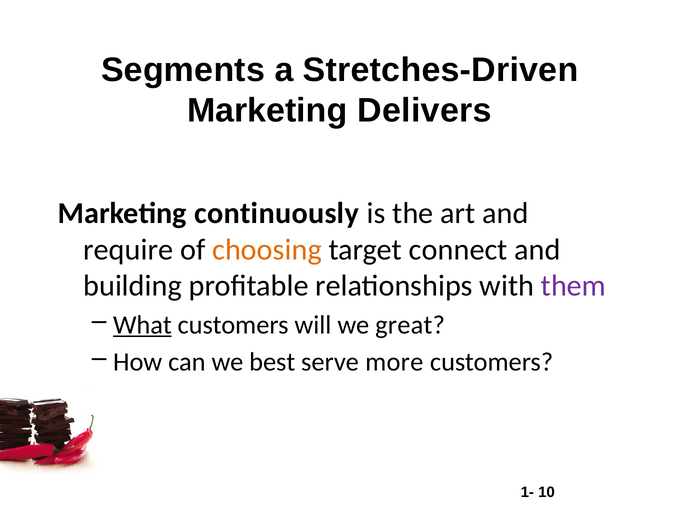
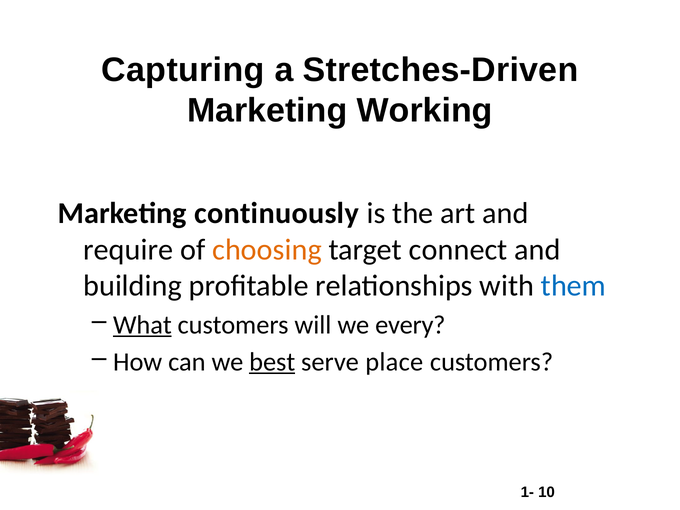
Segments: Segments -> Capturing (183, 70)
Delivers: Delivers -> Working (425, 111)
them colour: purple -> blue (573, 286)
great: great -> every (410, 325)
best underline: none -> present (272, 362)
more: more -> place (394, 362)
